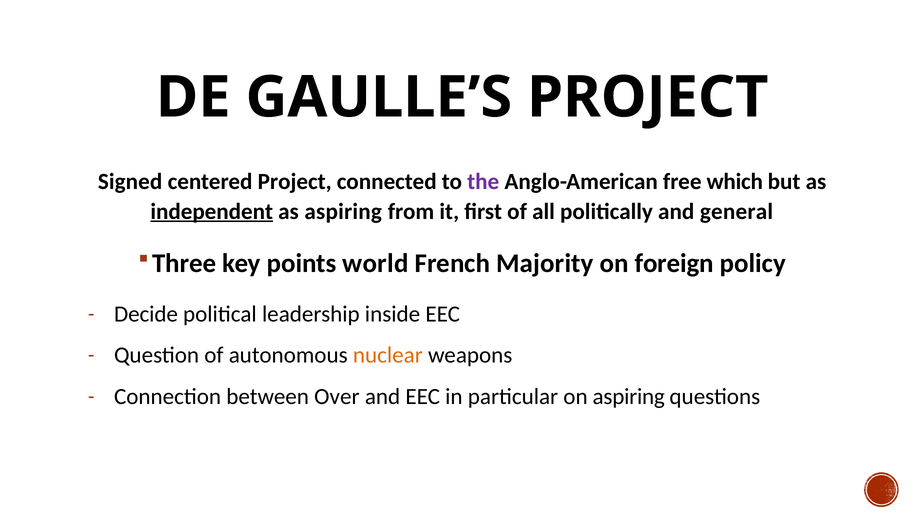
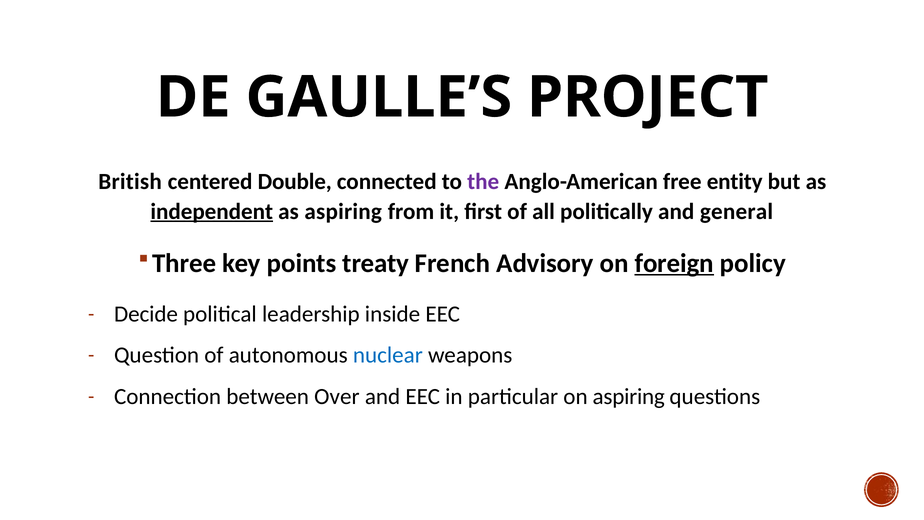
Signed: Signed -> British (130, 182)
centered Project: Project -> Double (295, 182)
which: which -> entity (735, 182)
world: world -> treaty (376, 263)
Majority: Majority -> Advisory (545, 263)
foreign underline: none -> present (674, 263)
nuclear colour: orange -> blue (388, 355)
